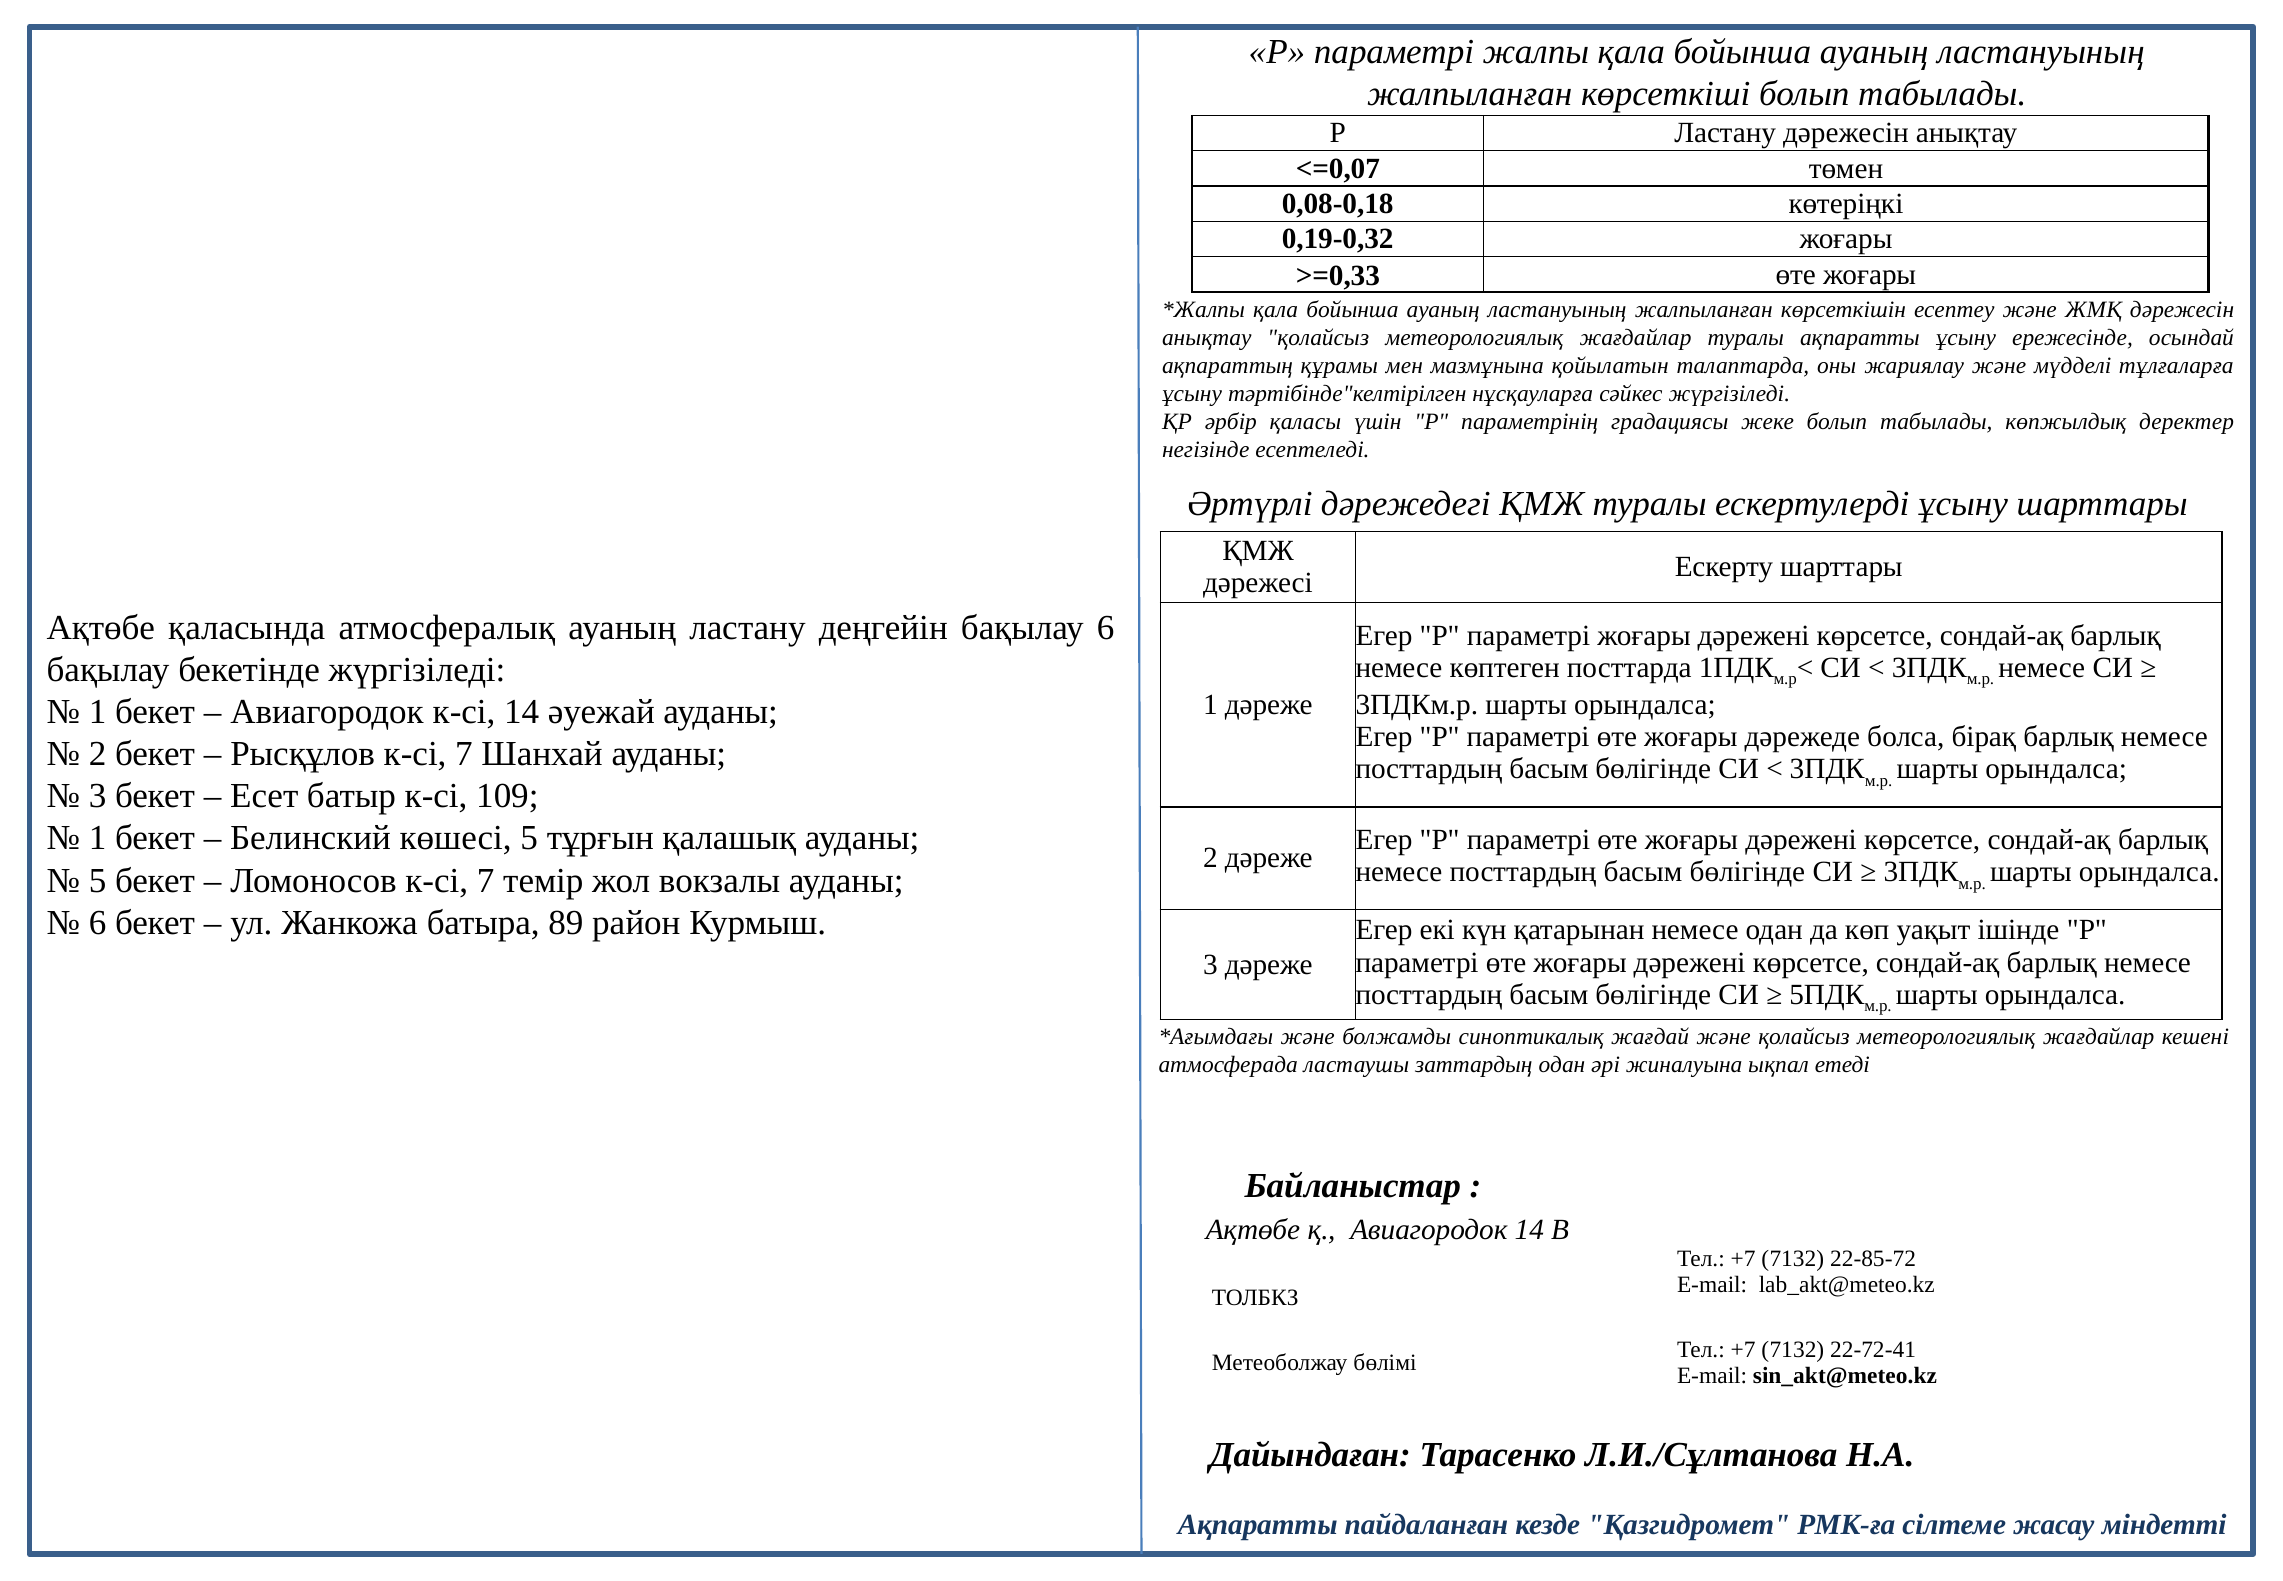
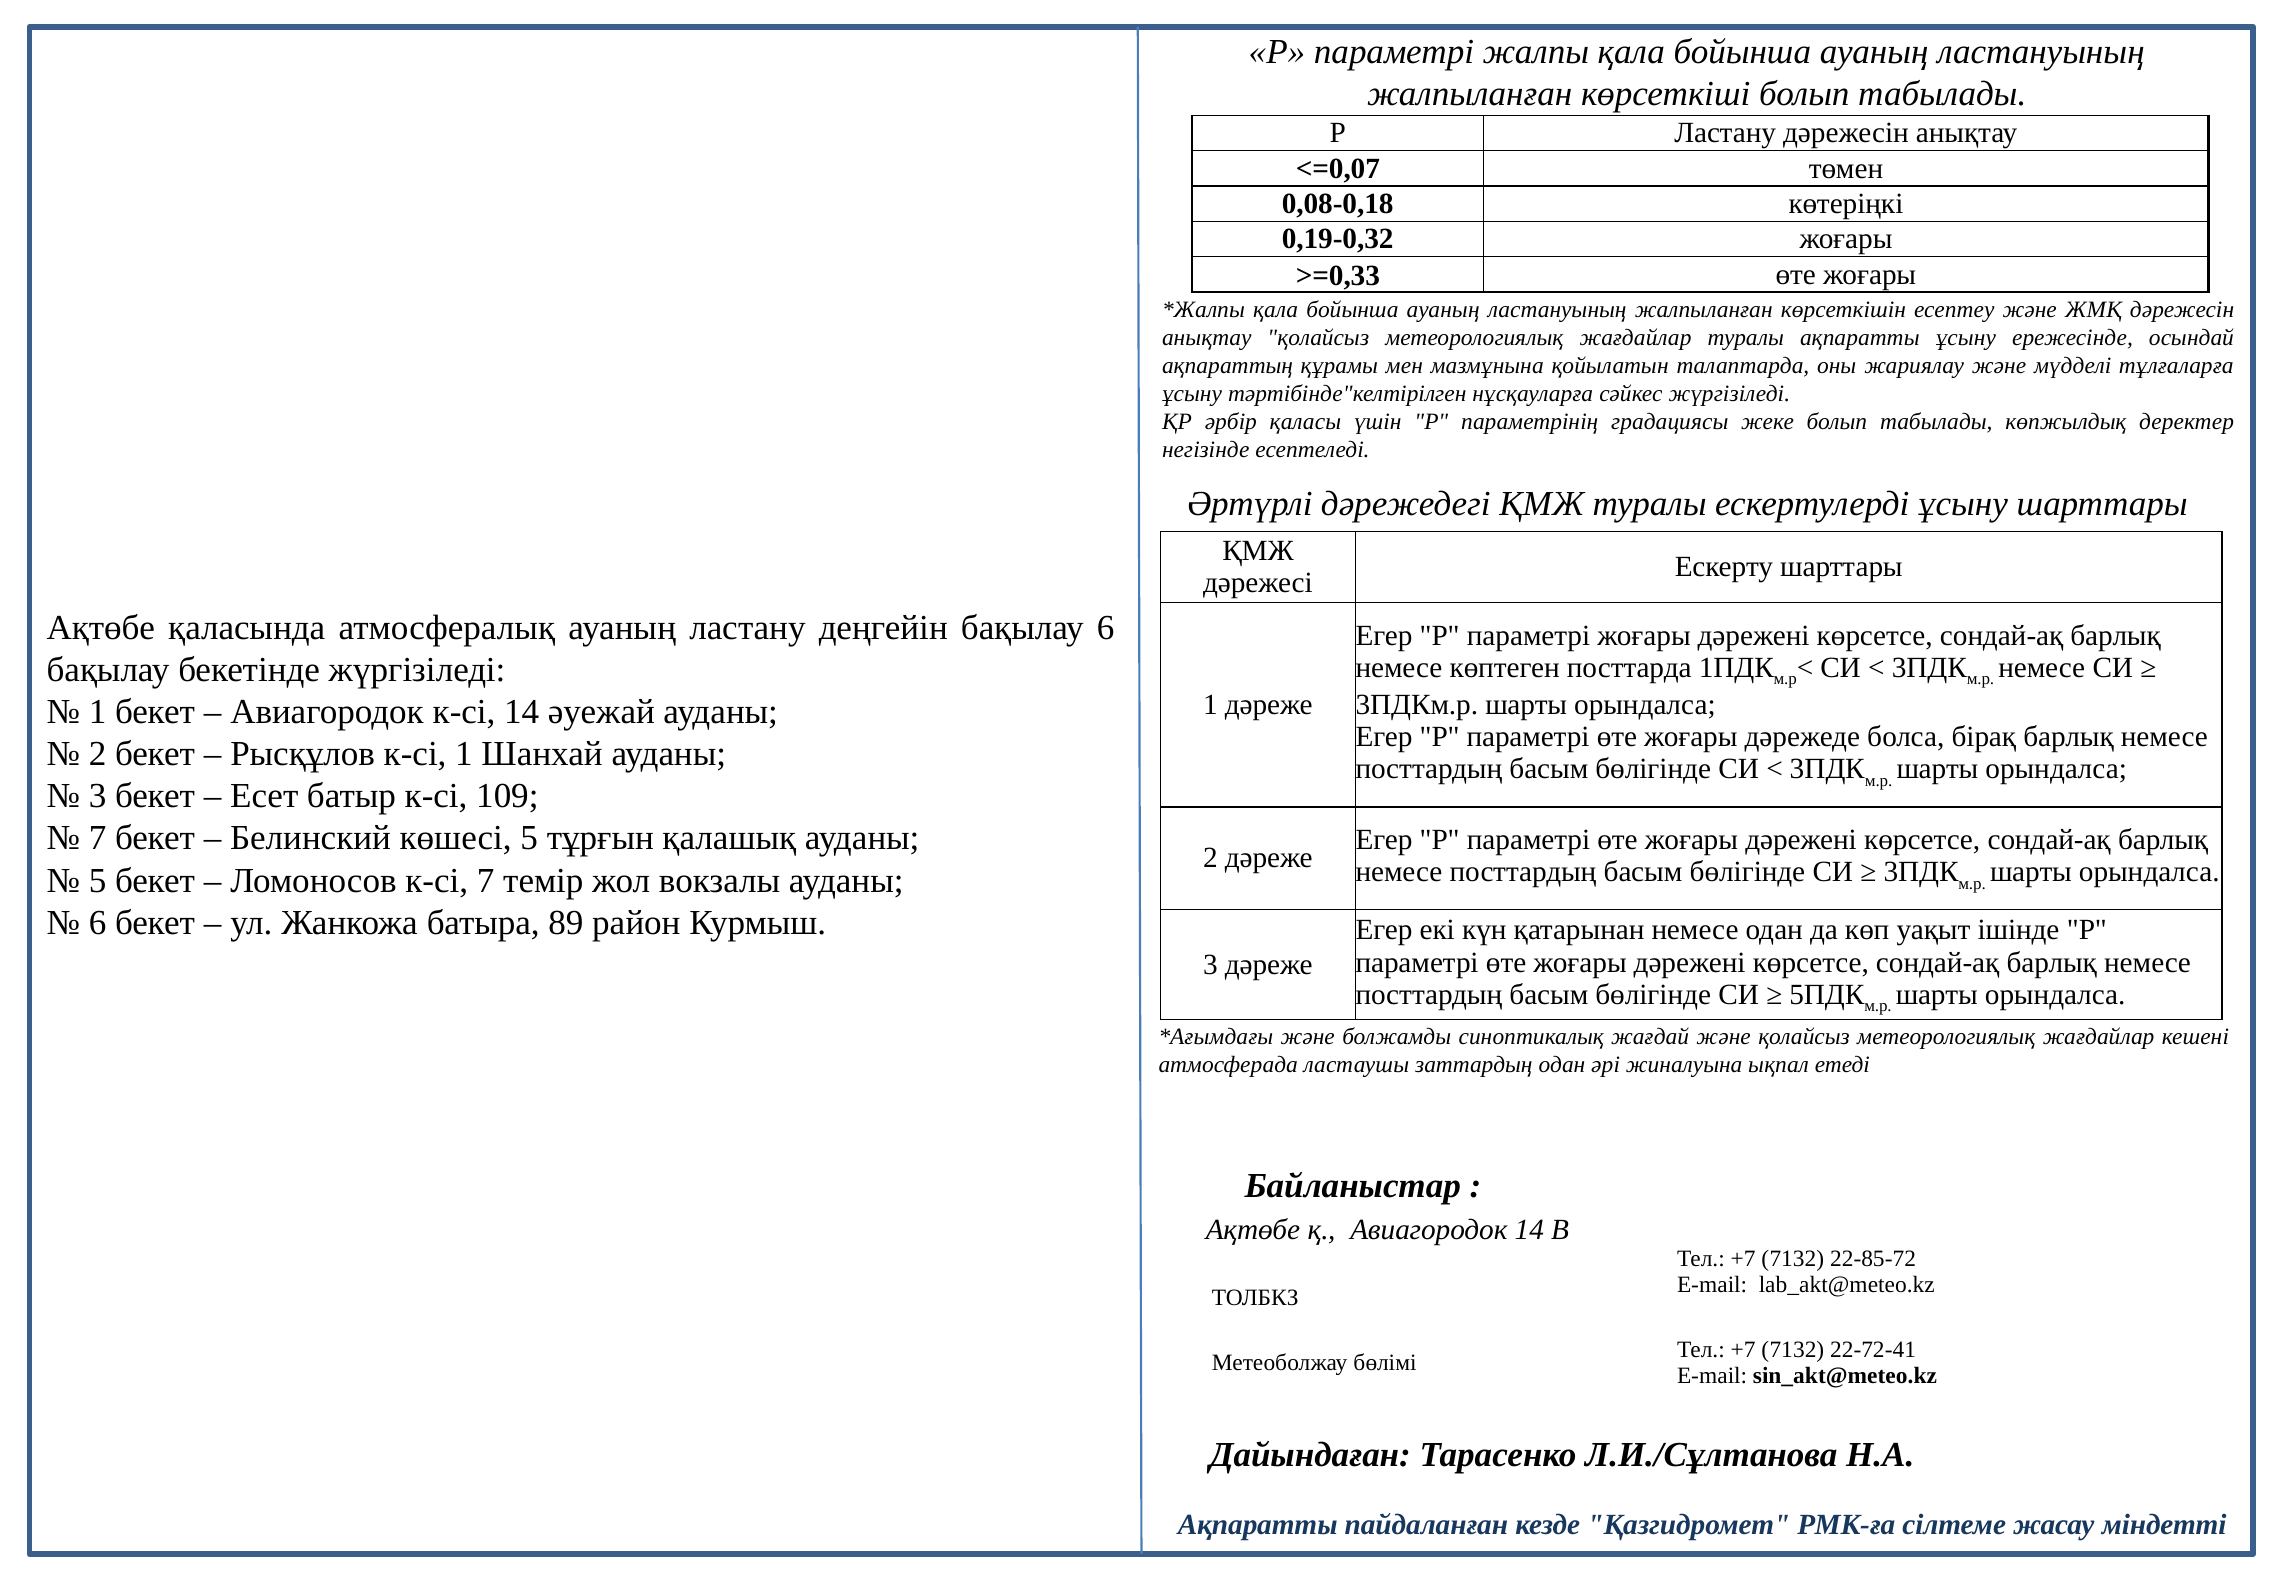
Рысқұлов к-сі 7: 7 -> 1 (464, 754)
1: 1 -> 7 (98, 838)
